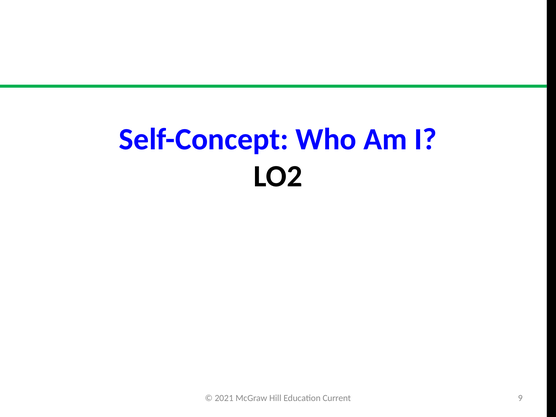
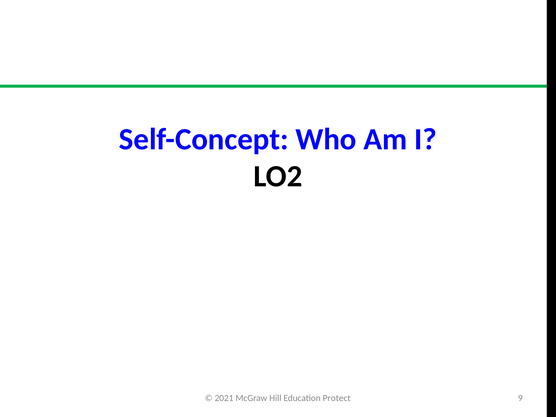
Current: Current -> Protect (337, 398)
